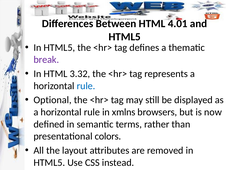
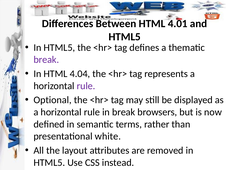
3.32: 3.32 -> 4.04 (80, 74)
rule colour: blue -> purple (86, 86)
in xmlns: xmlns -> break (124, 112)
colors: colors -> white (108, 136)
